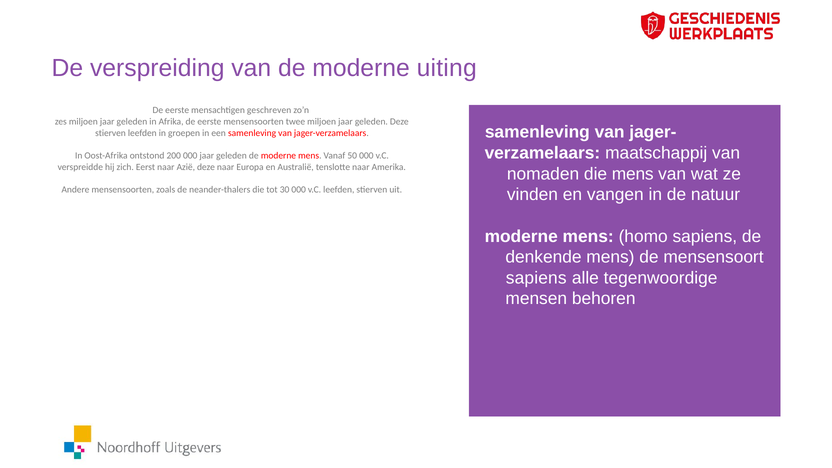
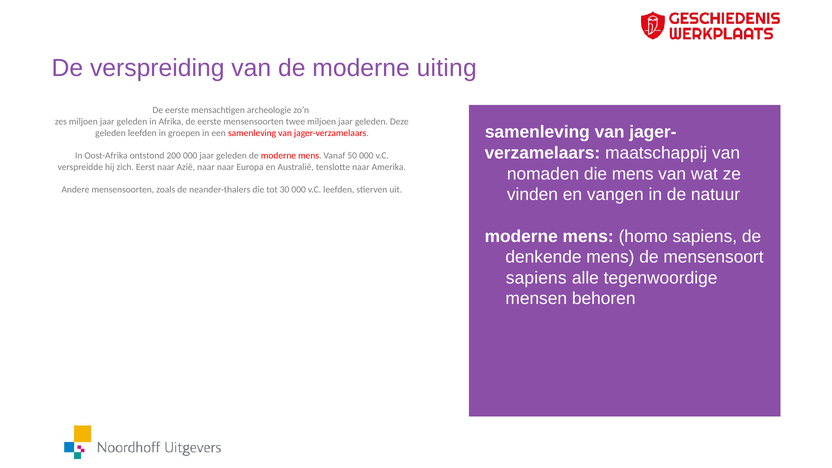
geschreven: geschreven -> archeologie (269, 110)
stierven: stierven -> geleden (110, 133)
Azië deze: deze -> naar (206, 167)
